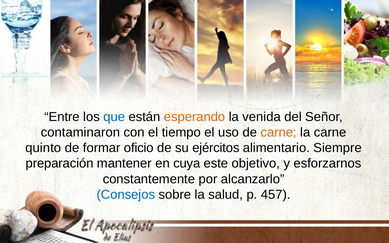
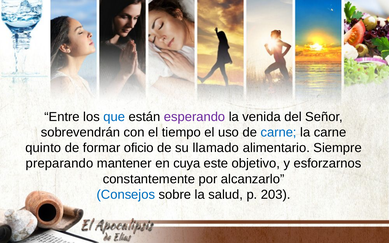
esperando colour: orange -> purple (195, 117)
contaminaron: contaminaron -> sobrevendrán (80, 132)
carne colour: orange -> blue (279, 132)
ejércitos: ejércitos -> llamado (216, 148)
preparación: preparación -> preparando (59, 164)
457: 457 -> 203 (276, 195)
